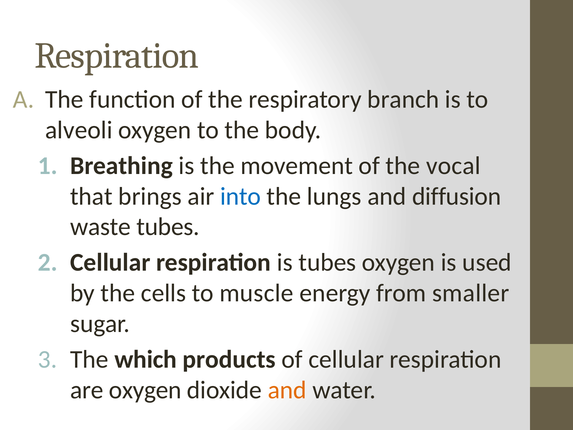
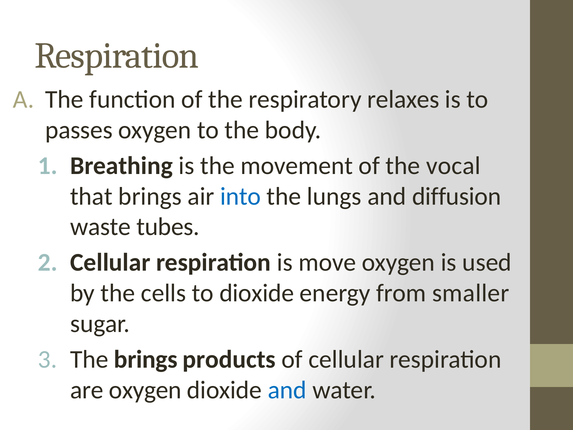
branch: branch -> relaxes (403, 99)
alveoli: alveoli -> passes (79, 130)
is tubes: tubes -> move (327, 262)
to muscle: muscle -> dioxide (257, 293)
The which: which -> brings (146, 359)
and colour: orange -> blue (287, 390)
